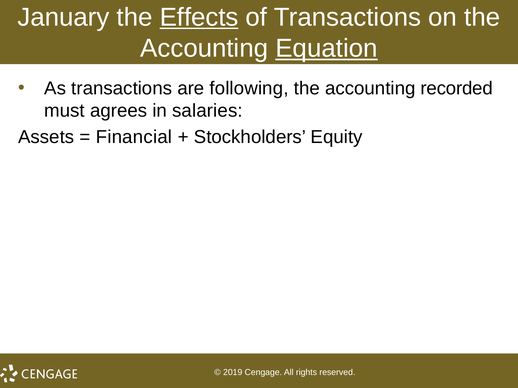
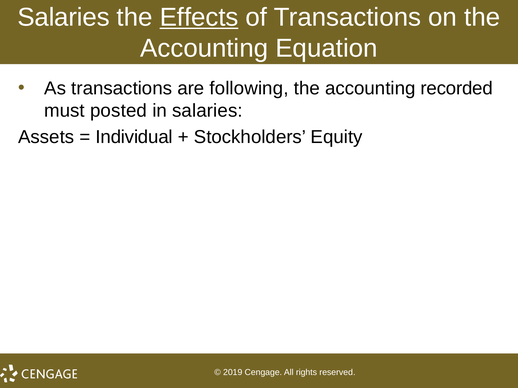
January: January -> Salaries (64, 17)
Equation underline: present -> none (326, 48)
agrees: agrees -> posted (119, 111)
Financial: Financial -> Individual (134, 137)
